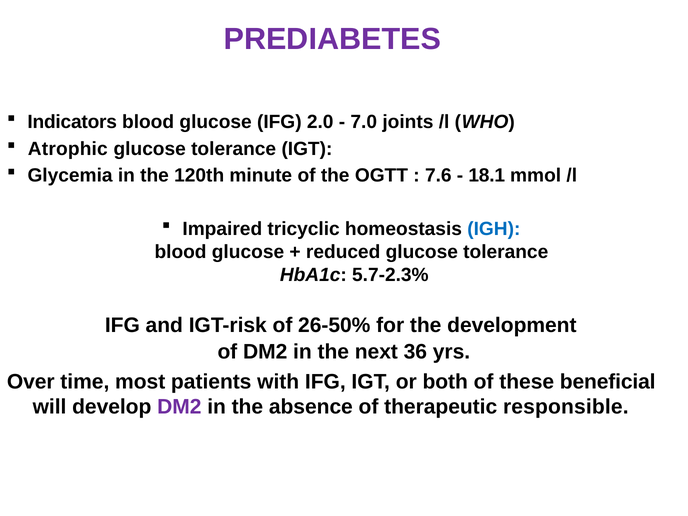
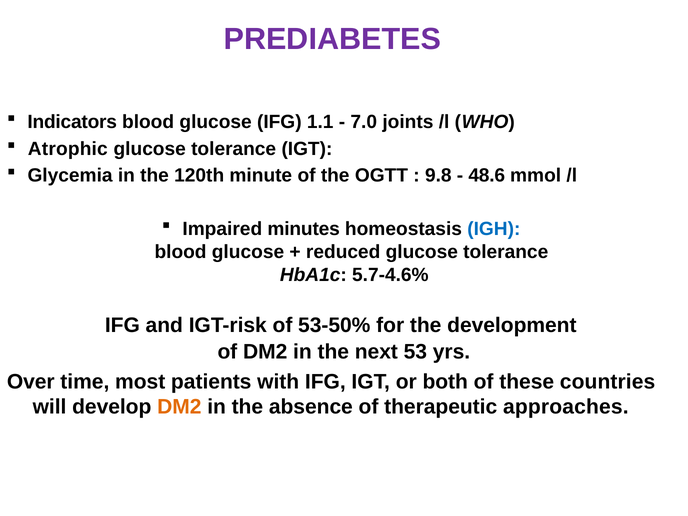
2.0: 2.0 -> 1.1 (320, 122)
7.6: 7.6 -> 9.8 (438, 176)
18.1: 18.1 -> 48.6 (487, 176)
tricyclic: tricyclic -> minutes (304, 229)
5.7-2.3%: 5.7-2.3% -> 5.7-4.6% (390, 275)
26-50%: 26-50% -> 53-50% (334, 325)
36: 36 -> 53 (415, 352)
beneficial: beneficial -> countries (608, 382)
DM2 colour: purple -> orange (179, 407)
responsible: responsible -> approaches (566, 407)
